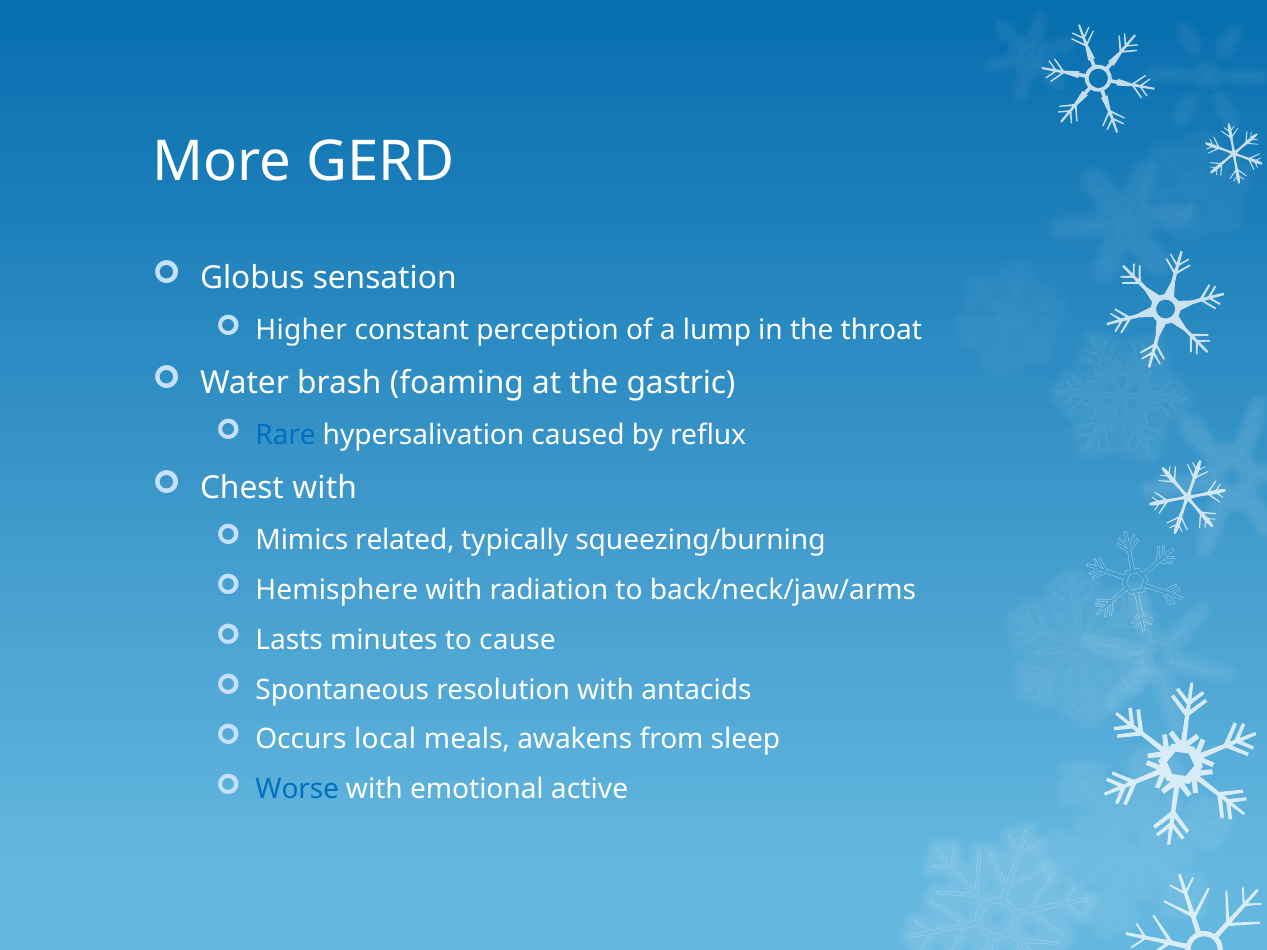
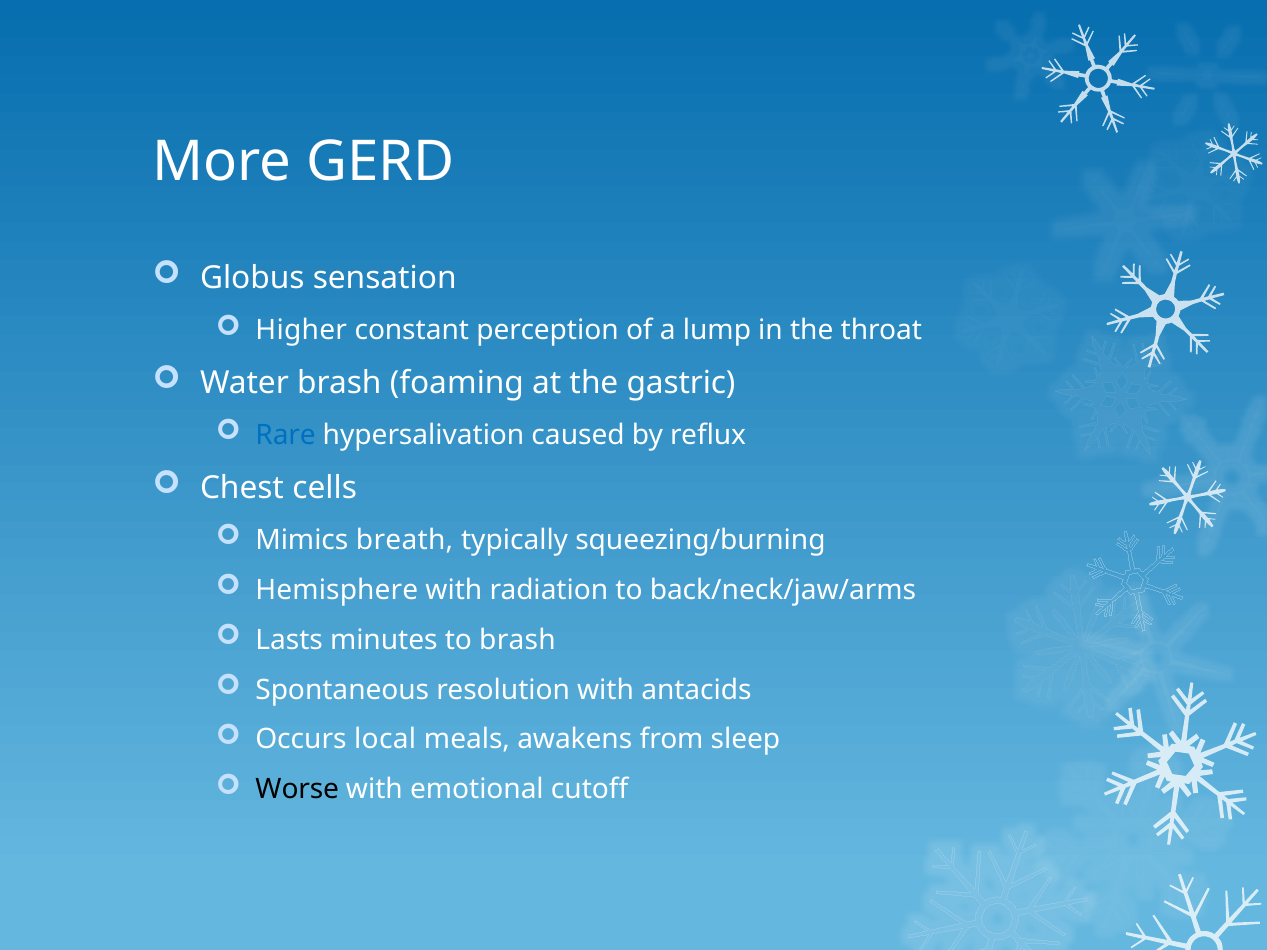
Chest with: with -> cells (325, 488)
related: related -> breath (405, 540)
to cause: cause -> brash (517, 640)
Worse colour: blue -> black (297, 790)
active: active -> cutoff (590, 790)
